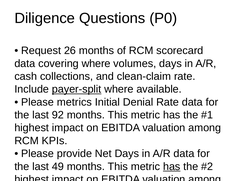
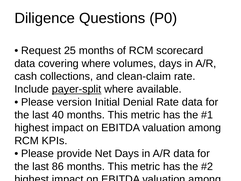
26: 26 -> 25 (70, 51)
metrics: metrics -> version (74, 102)
92: 92 -> 40 (58, 115)
49: 49 -> 86 (58, 166)
has underline: present -> none (172, 166)
